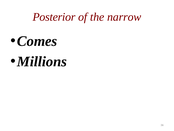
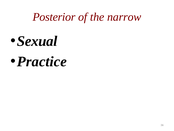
Comes: Comes -> Sexual (37, 41)
Millions: Millions -> Practice (42, 61)
